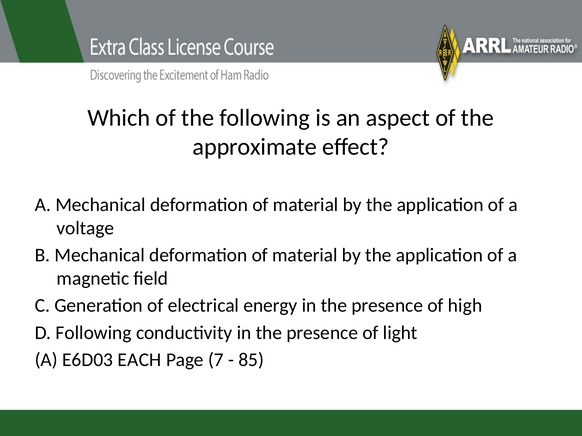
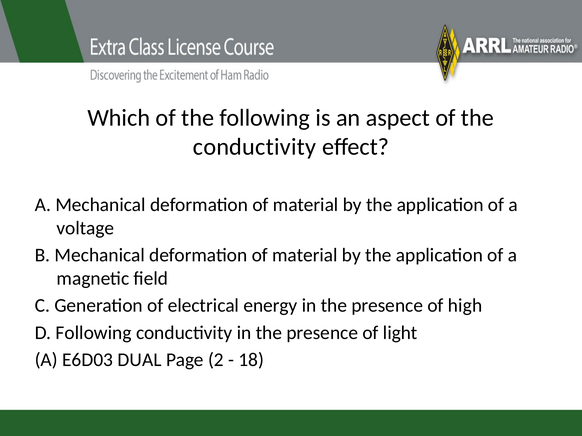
approximate: approximate -> conductivity (255, 147)
EACH: EACH -> DUAL (140, 360)
7: 7 -> 2 (216, 360)
85: 85 -> 18 (251, 360)
